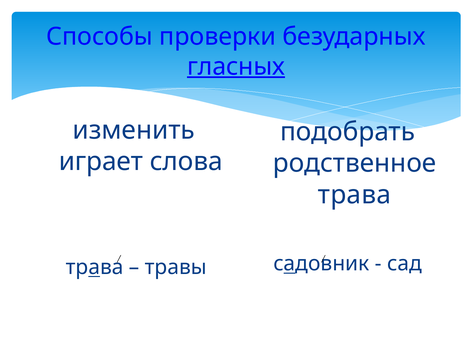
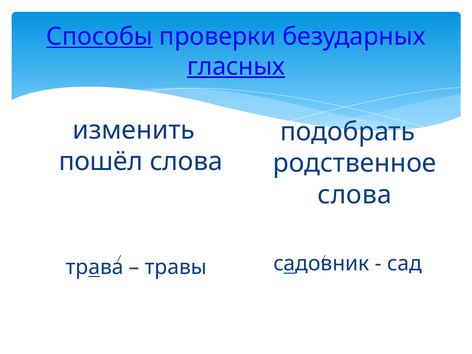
Способы underline: none -> present (100, 37)
играет: играет -> пошёл (101, 162)
трава: трава -> слова (355, 195)
